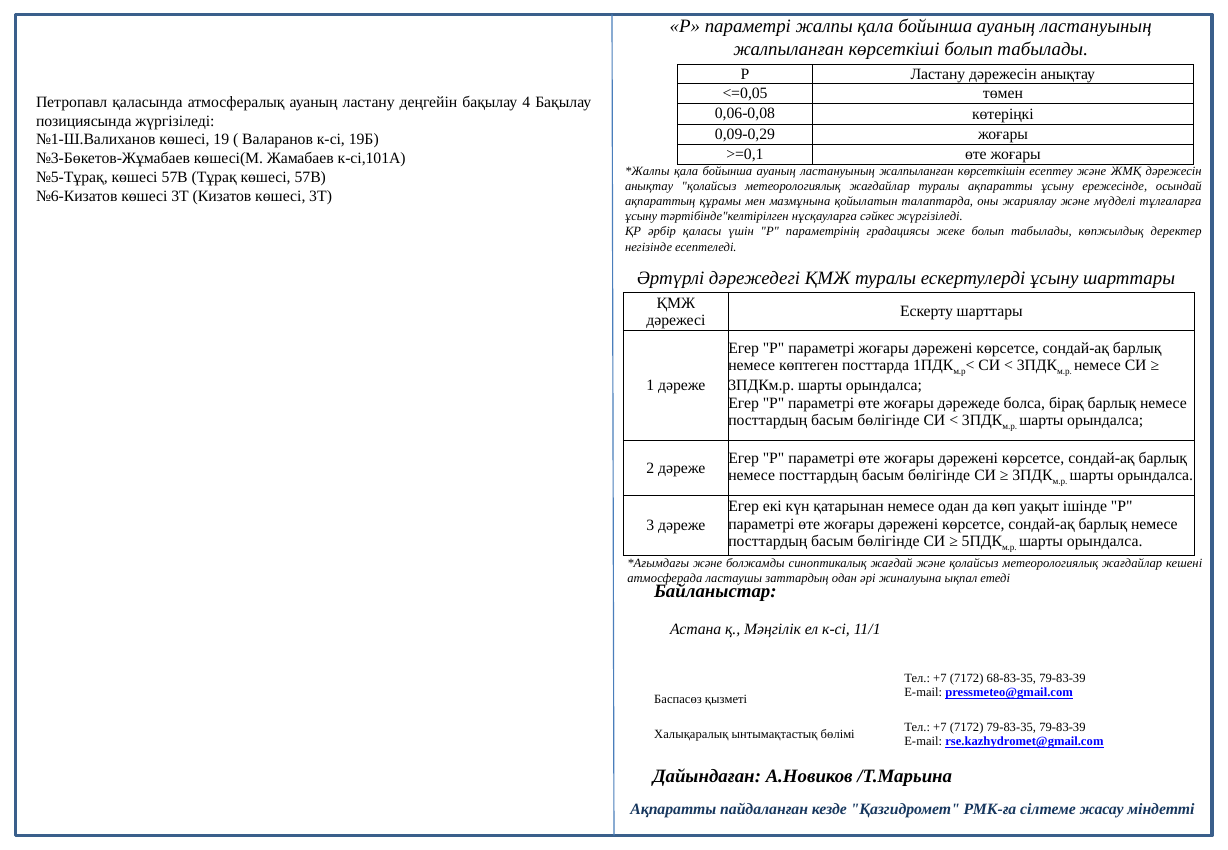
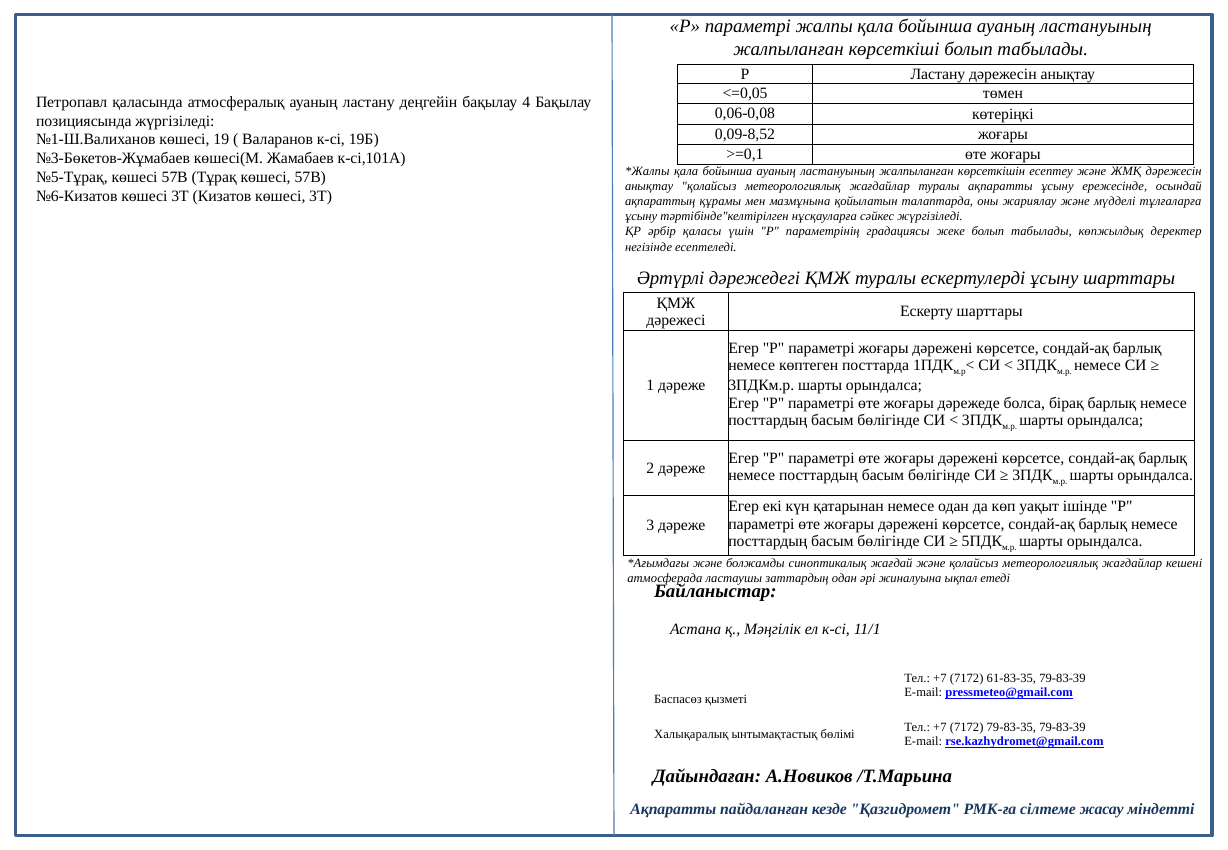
0,09-0,29: 0,09-0,29 -> 0,09-8,52 (745, 134)
68-83-35: 68-83-35 -> 61-83-35 (1011, 679)
